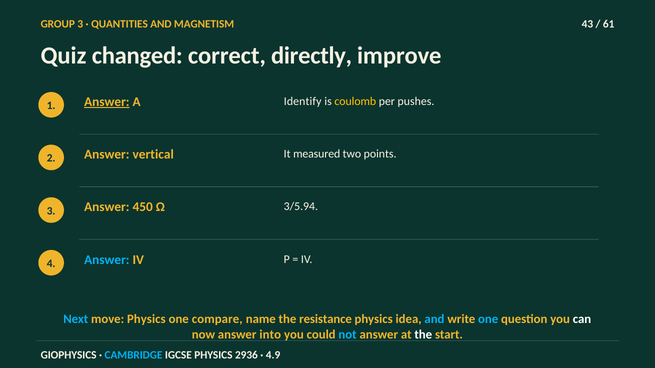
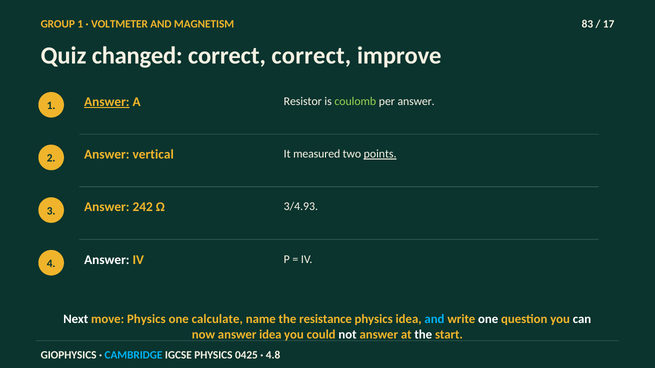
GROUP 3: 3 -> 1 (80, 24)
QUANTITIES: QUANTITIES -> VOLTMETER (119, 24)
43: 43 -> 83 (587, 24)
61: 61 -> 17 (609, 24)
correct directly: directly -> correct (311, 56)
Identify: Identify -> Resistor (303, 101)
coulomb colour: yellow -> light green (355, 101)
per pushes: pushes -> answer (416, 101)
points underline: none -> present (380, 154)
450: 450 -> 242 (143, 207)
3/5.94: 3/5.94 -> 3/4.93 (301, 207)
Answer colour: light blue -> white (107, 260)
Next colour: light blue -> white (76, 320)
compare: compare -> calculate (217, 320)
one colour: light blue -> white (488, 320)
answer into: into -> idea (270, 335)
not colour: light blue -> white (348, 335)
2936: 2936 -> 0425 (246, 355)
4.9: 4.9 -> 4.8 (273, 355)
